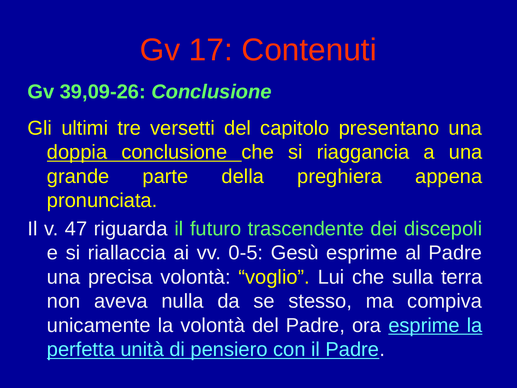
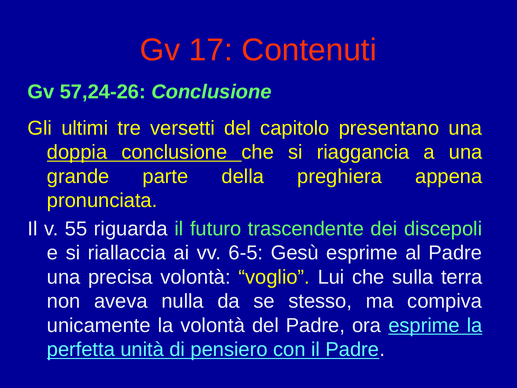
39,09-26: 39,09-26 -> 57,24-26 (103, 92)
47: 47 -> 55 (76, 229)
0-5: 0-5 -> 6-5 (246, 253)
